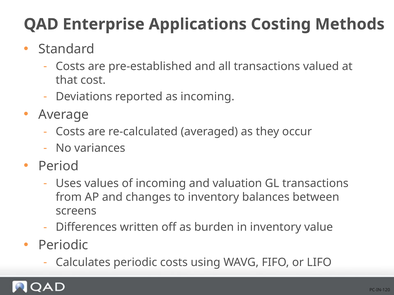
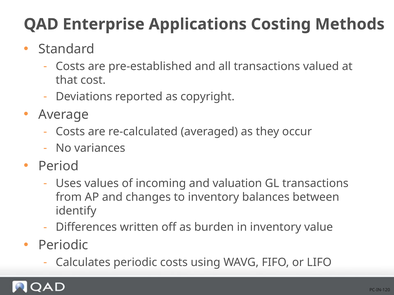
as incoming: incoming -> copyright (208, 97)
screens: screens -> identify (76, 211)
